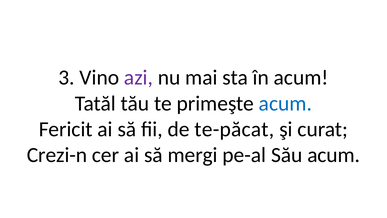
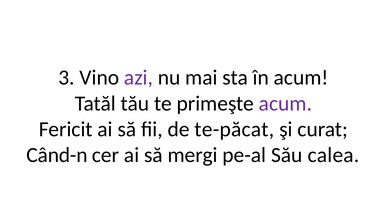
acum colour: blue -> purple (285, 103)
Crezi-n: Crezi-n -> Când-n (57, 155)
Său acum: acum -> calea (334, 155)
